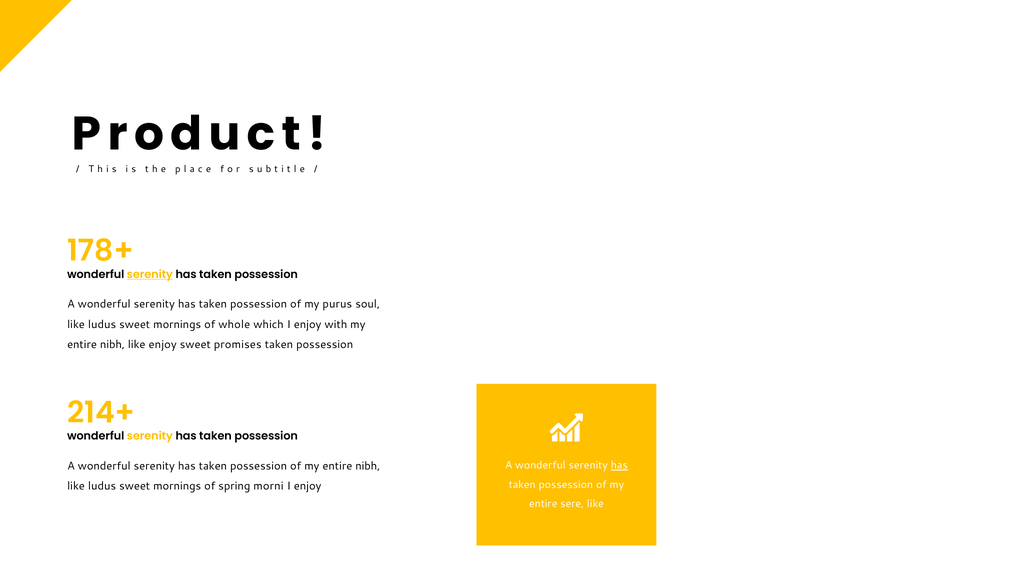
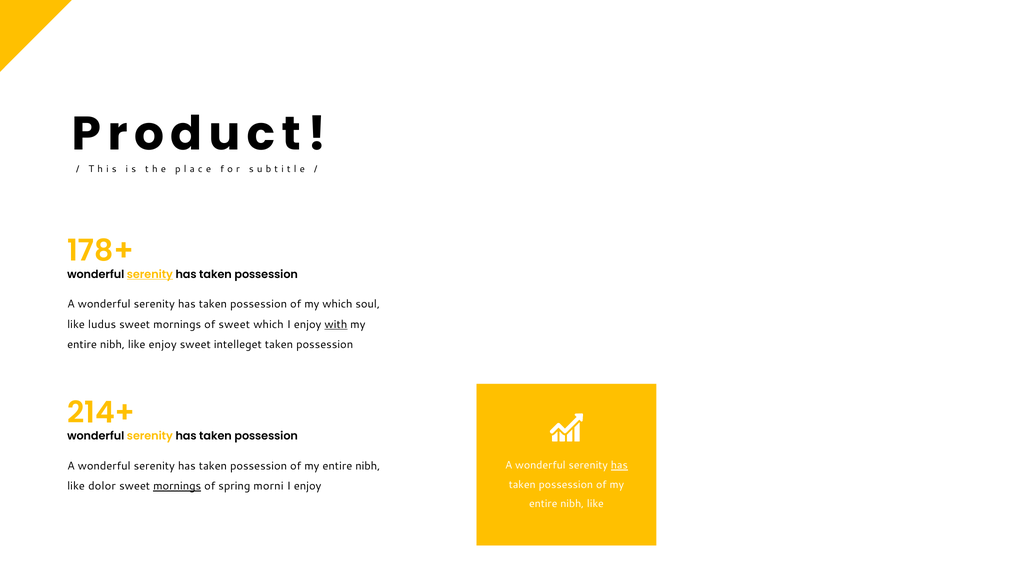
my purus: purus -> which (337, 304)
of whole: whole -> sweet (234, 324)
with underline: none -> present (336, 324)
promises: promises -> intelleget (238, 344)
ludus: ludus -> dolor (102, 486)
mornings underline: none -> present (177, 486)
sere: sere -> nibh (572, 504)
